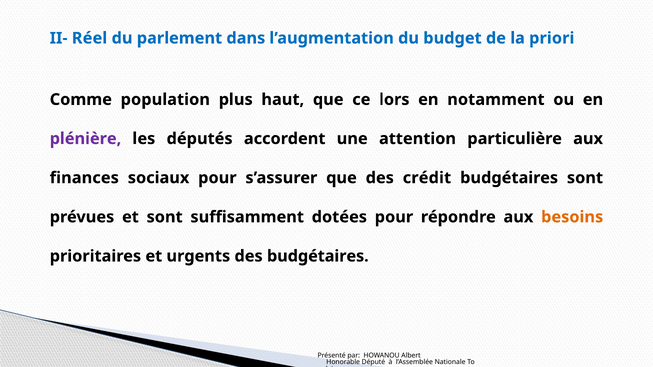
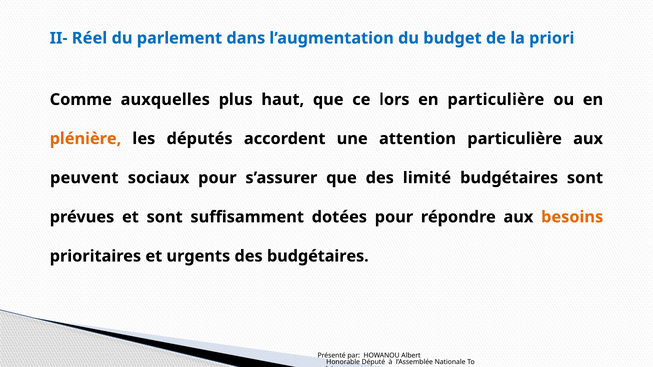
population: population -> auxquelles (165, 100)
en notamment: notamment -> particulière (496, 100)
plénière colour: purple -> orange (85, 139)
finances: finances -> peuvent (84, 178)
crédit: crédit -> limité (427, 178)
